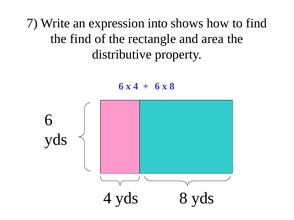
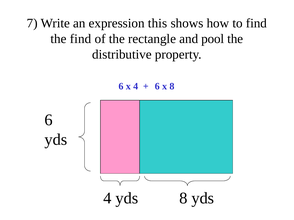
into: into -> this (158, 23)
area: area -> pool (213, 39)
